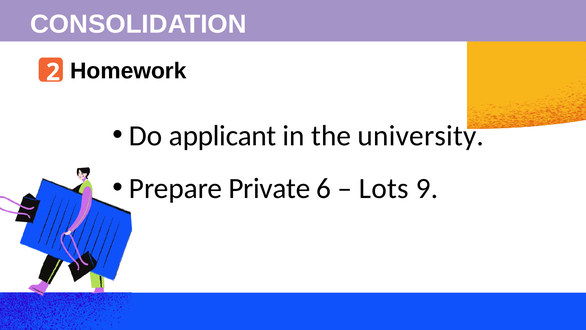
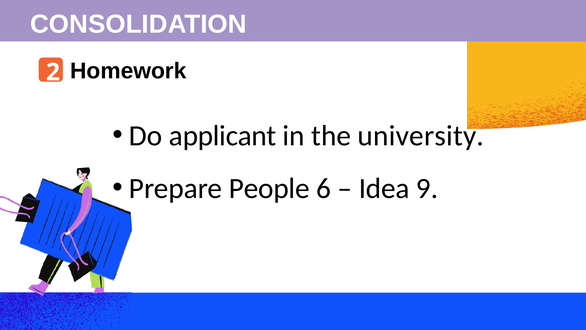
Private: Private -> People (269, 188)
Lots: Lots -> Idea (384, 188)
